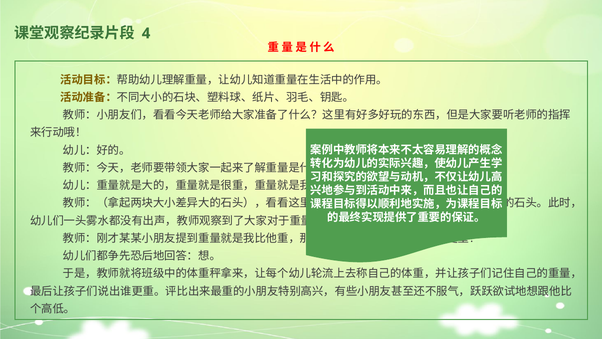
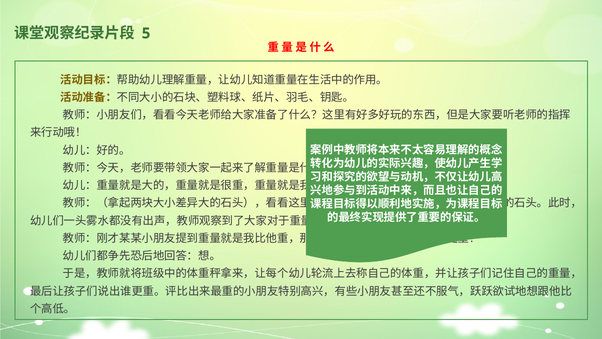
4: 4 -> 5 (146, 33)
